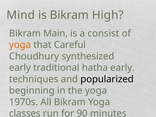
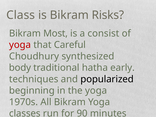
Mind: Mind -> Class (21, 15)
High: High -> Risks (108, 15)
Main: Main -> Most (56, 33)
yoga colour: orange -> red (20, 45)
early: early -> body (20, 68)
